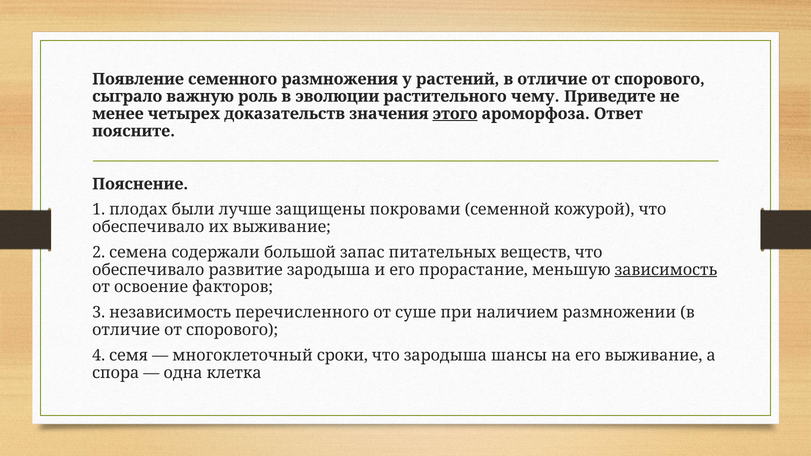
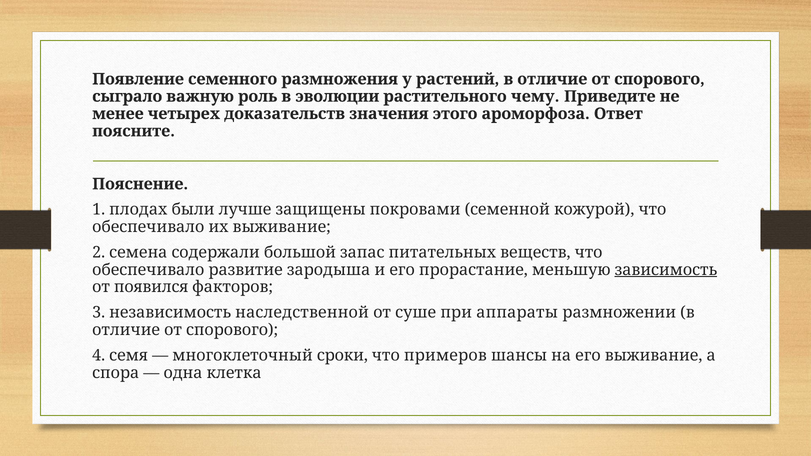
этого underline: present -> none (455, 114)
освоение: освоение -> появился (151, 287)
перечисленного: перечисленного -> наследственной (302, 313)
наличием: наличием -> аппараты (517, 313)
что зародыша: зародыша -> примеров (445, 356)
